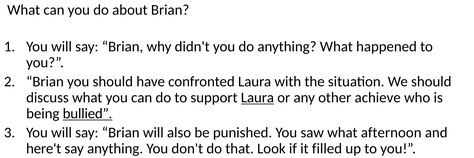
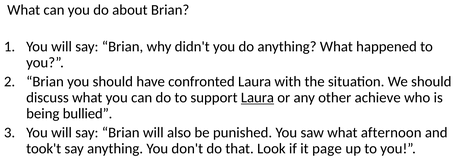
bullied underline: present -> none (88, 114)
here't: here't -> took't (44, 149)
filled: filled -> page (327, 149)
